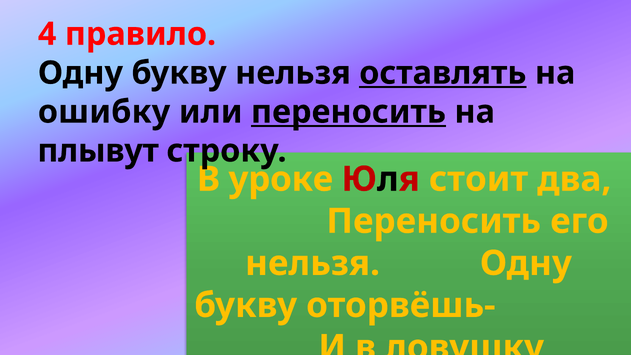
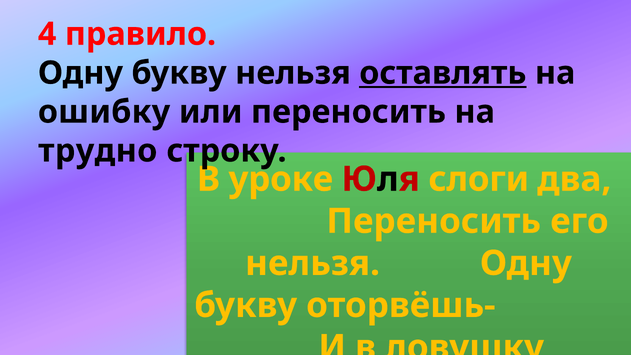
переносить underline: present -> none (349, 112)
плывут: плывут -> трудно (98, 151)
стоит: стоит -> слоги (479, 179)
